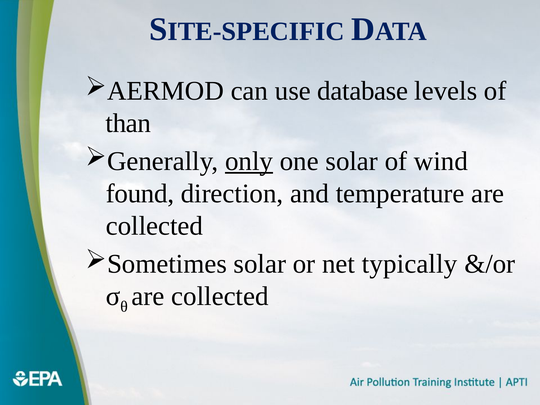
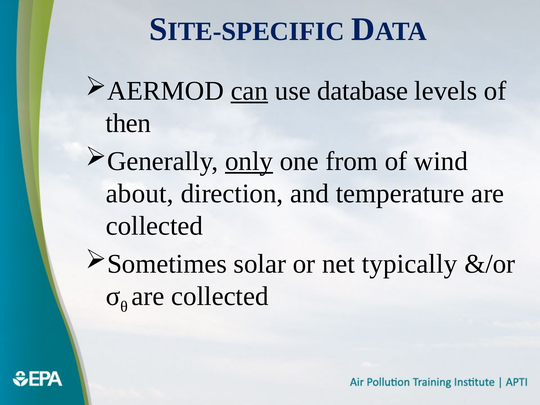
can underline: none -> present (249, 91)
than: than -> then (128, 123)
one solar: solar -> from (352, 161)
found: found -> about (140, 194)
